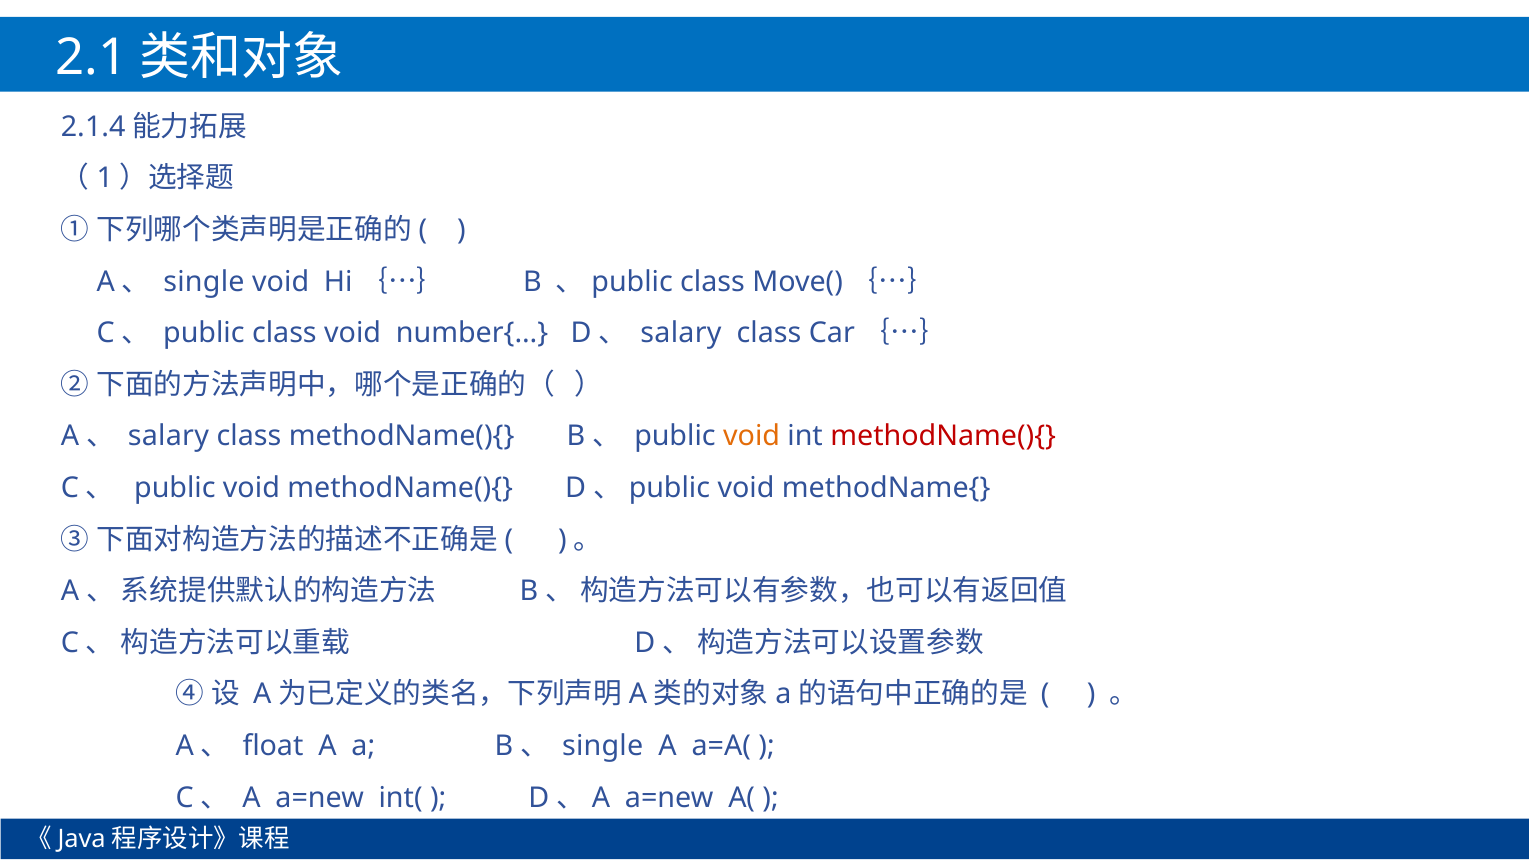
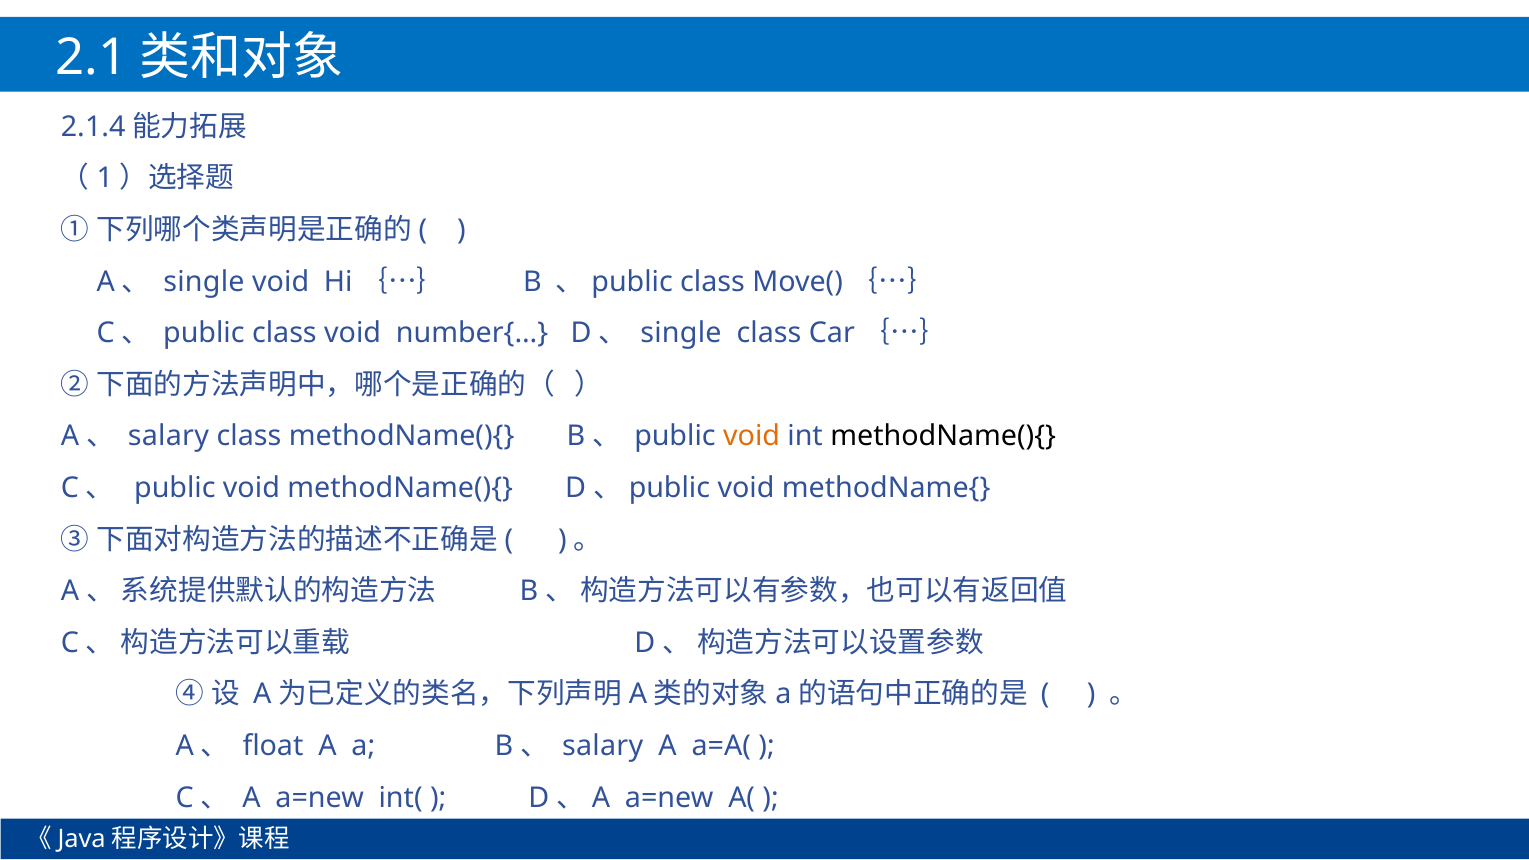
D、 salary: salary -> single (681, 333)
methodName(){ colour: red -> black (943, 436)
B、 single: single -> salary (603, 746)
